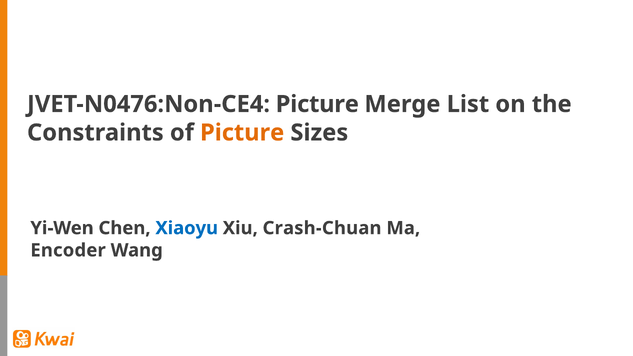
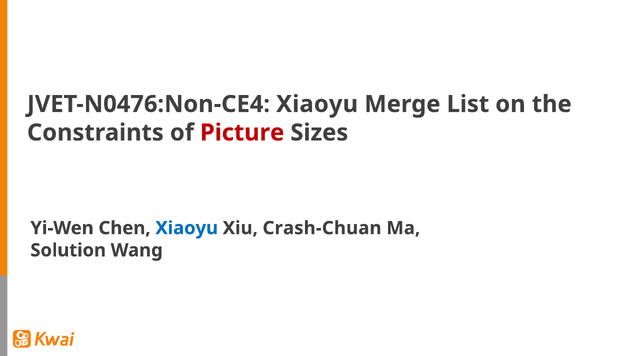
JVET-N0476:Non-CE4 Picture: Picture -> Xiaoyu (317, 104)
Picture colour: orange -> red (242, 133)
Encoder: Encoder -> Solution (68, 250)
